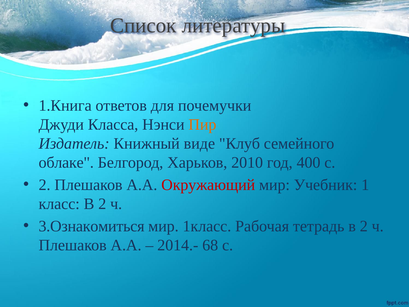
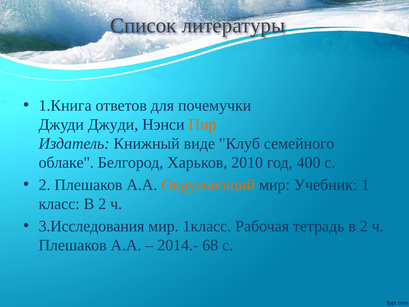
Джуди Класса: Класса -> Джуди (113, 124)
Окружающий colour: red -> orange (208, 185)
3.Ознакомиться: 3.Ознакомиться -> 3.Исследования (91, 226)
